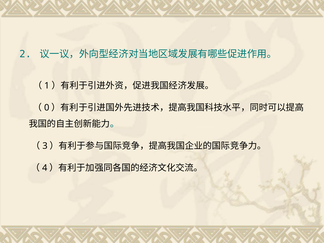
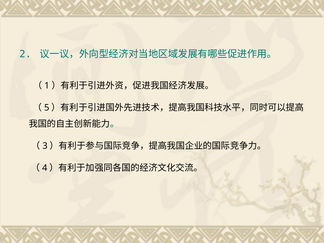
0: 0 -> 5 (47, 108)
